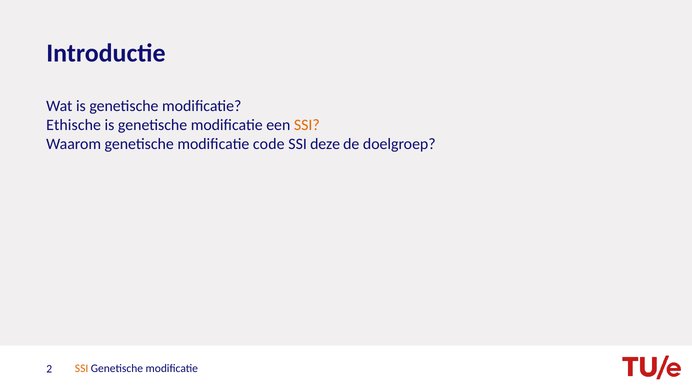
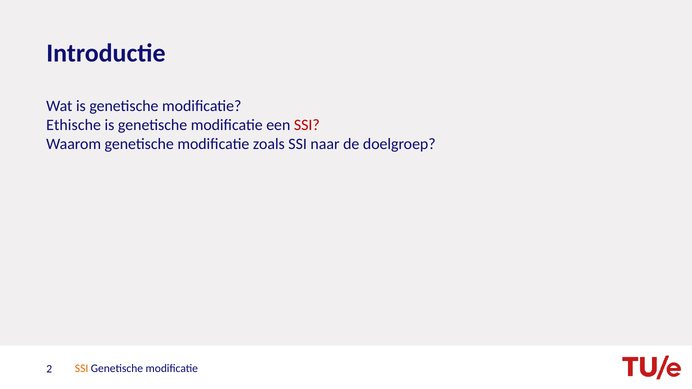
SSI colour: orange -> red (307, 125)
code: code -> zoals (269, 144)
deze: deze -> naar (325, 144)
